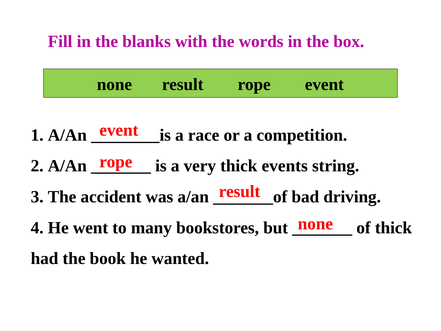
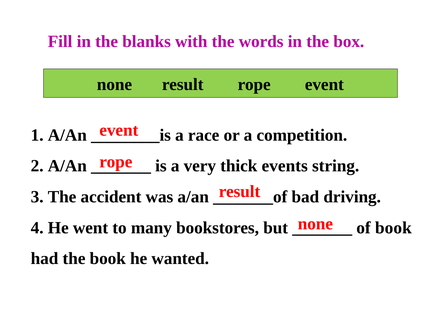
of thick: thick -> book (393, 228)
